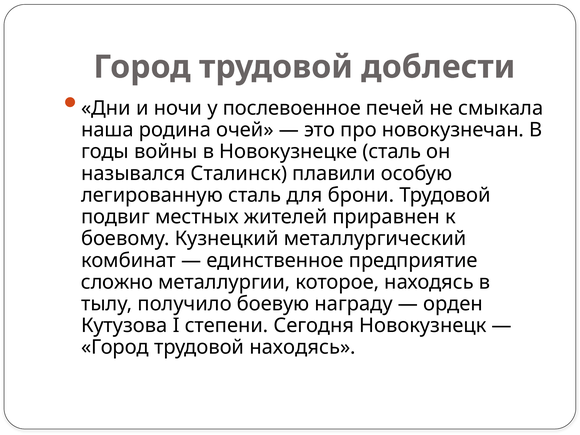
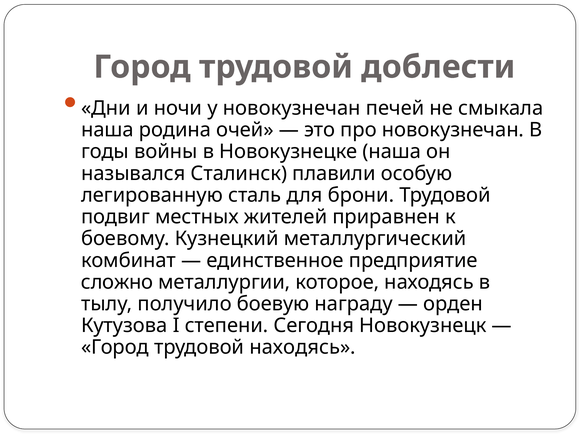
у послевоенное: послевоенное -> новокузнечан (292, 108)
Новокузнецке сталь: сталь -> наша (392, 152)
